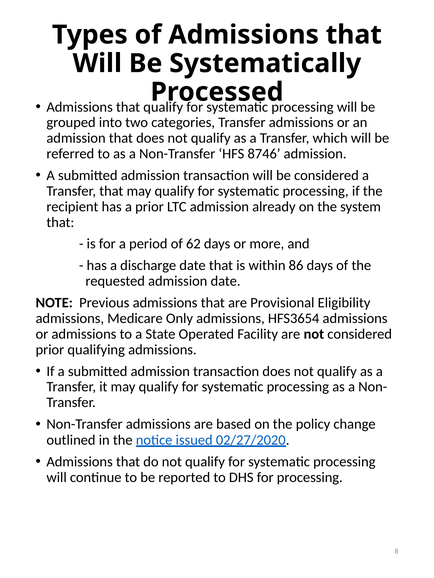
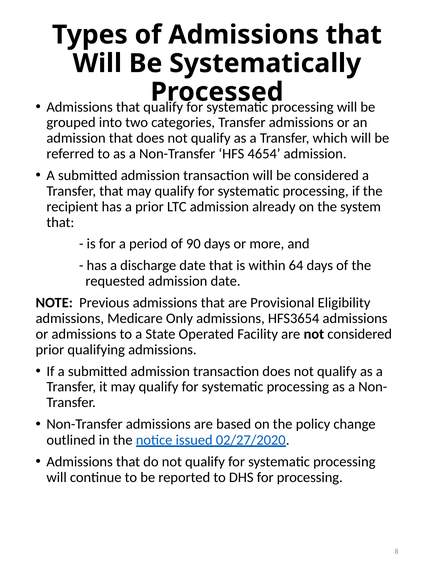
8746: 8746 -> 4654 (264, 154)
62: 62 -> 90 (193, 244)
86: 86 -> 64 (296, 266)
